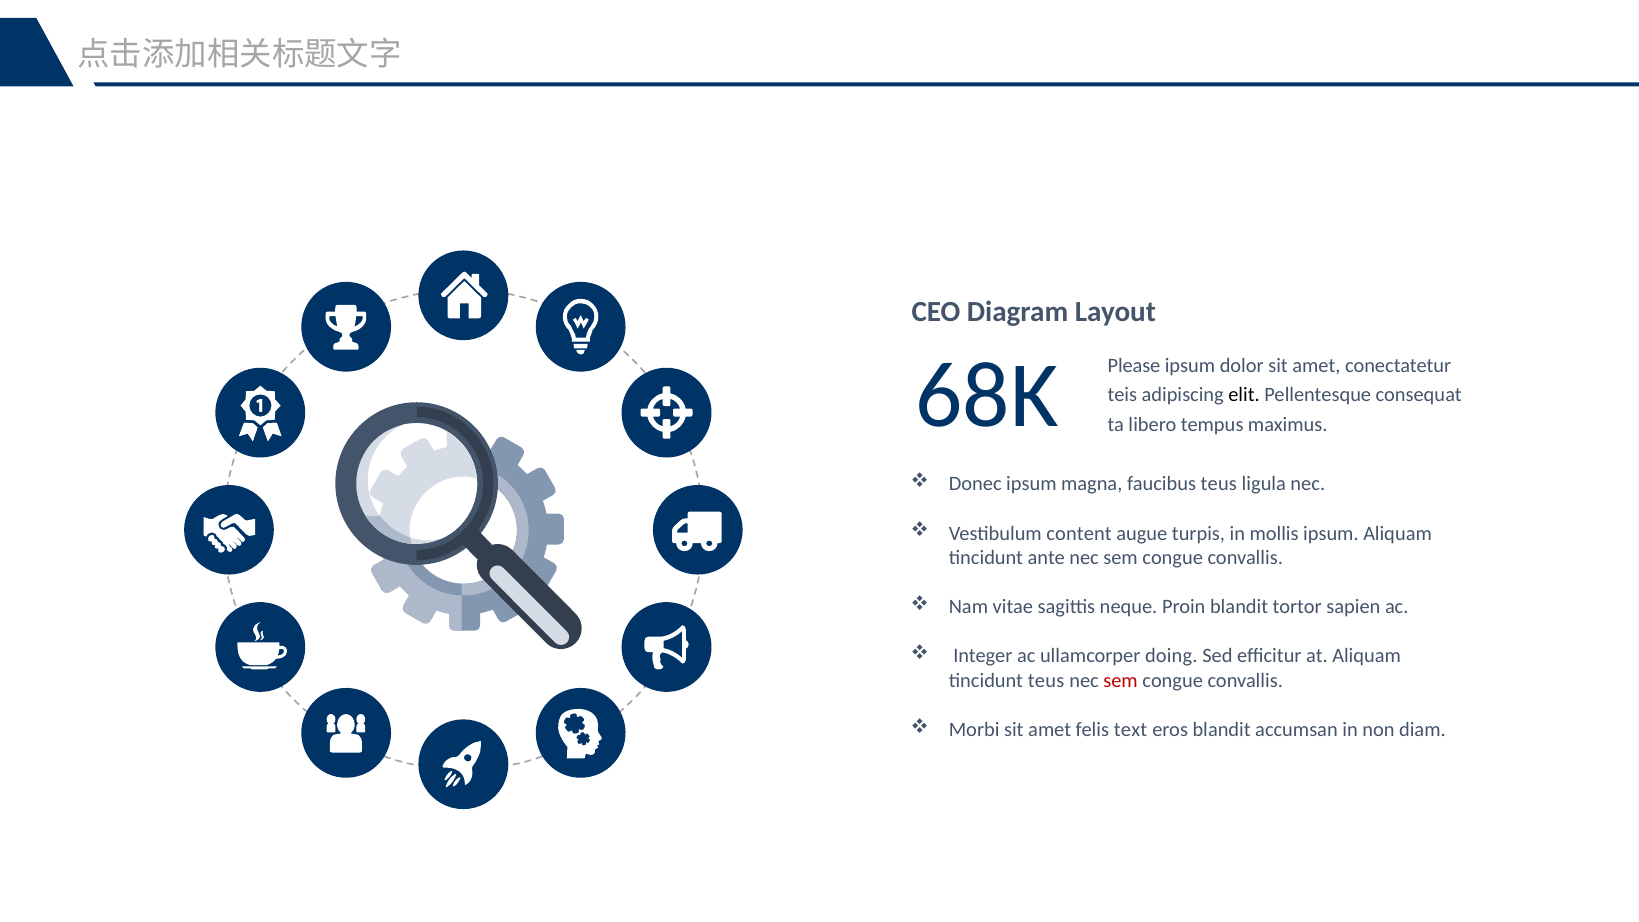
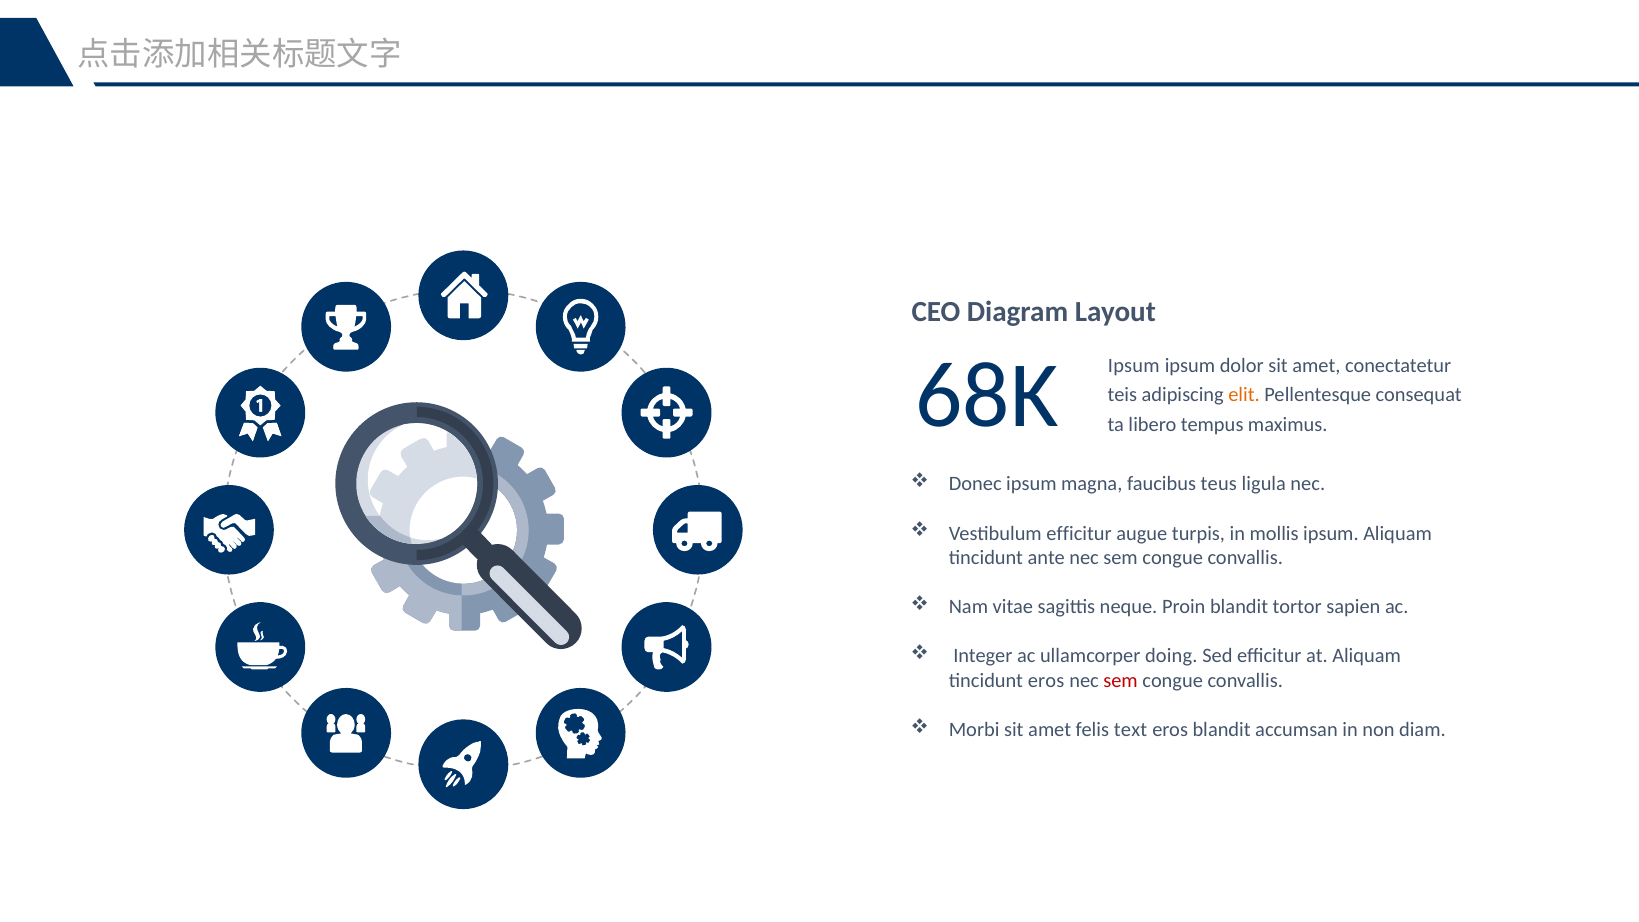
Please: Please -> Ipsum (1134, 366)
elit colour: black -> orange (1244, 395)
Vestibulum content: content -> efficitur (1079, 533)
tincidunt teus: teus -> eros (1046, 681)
